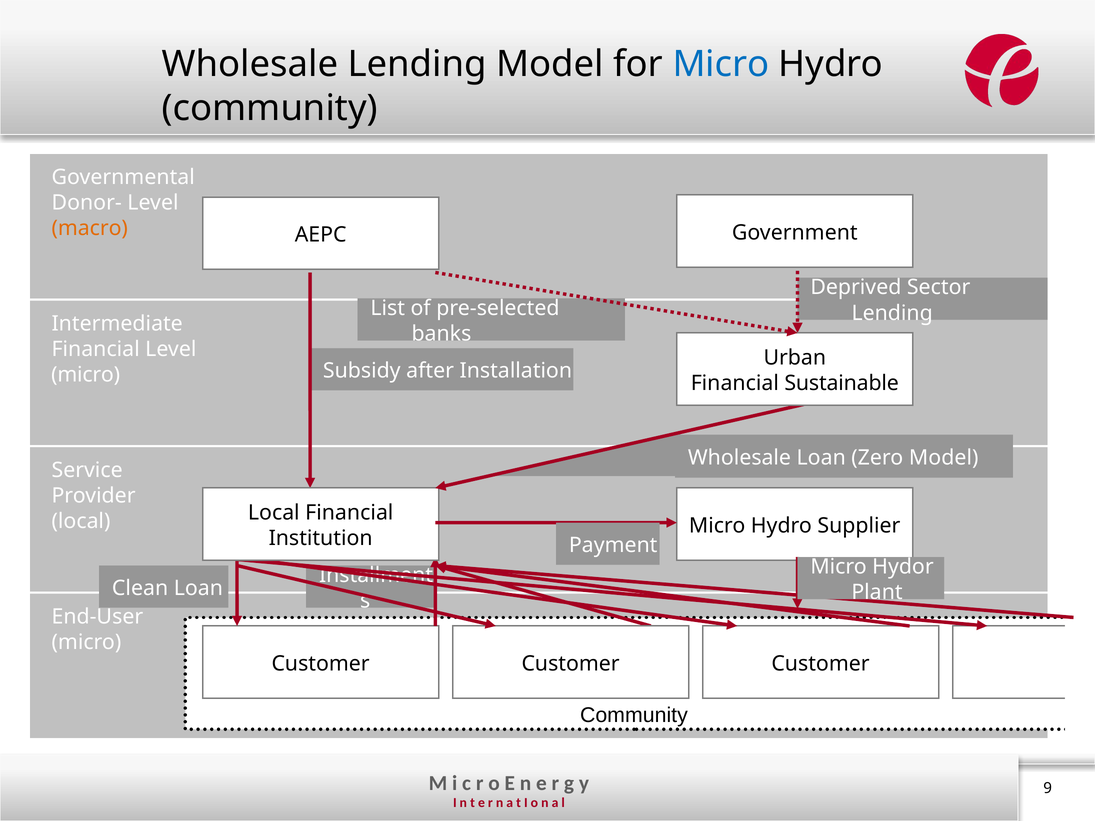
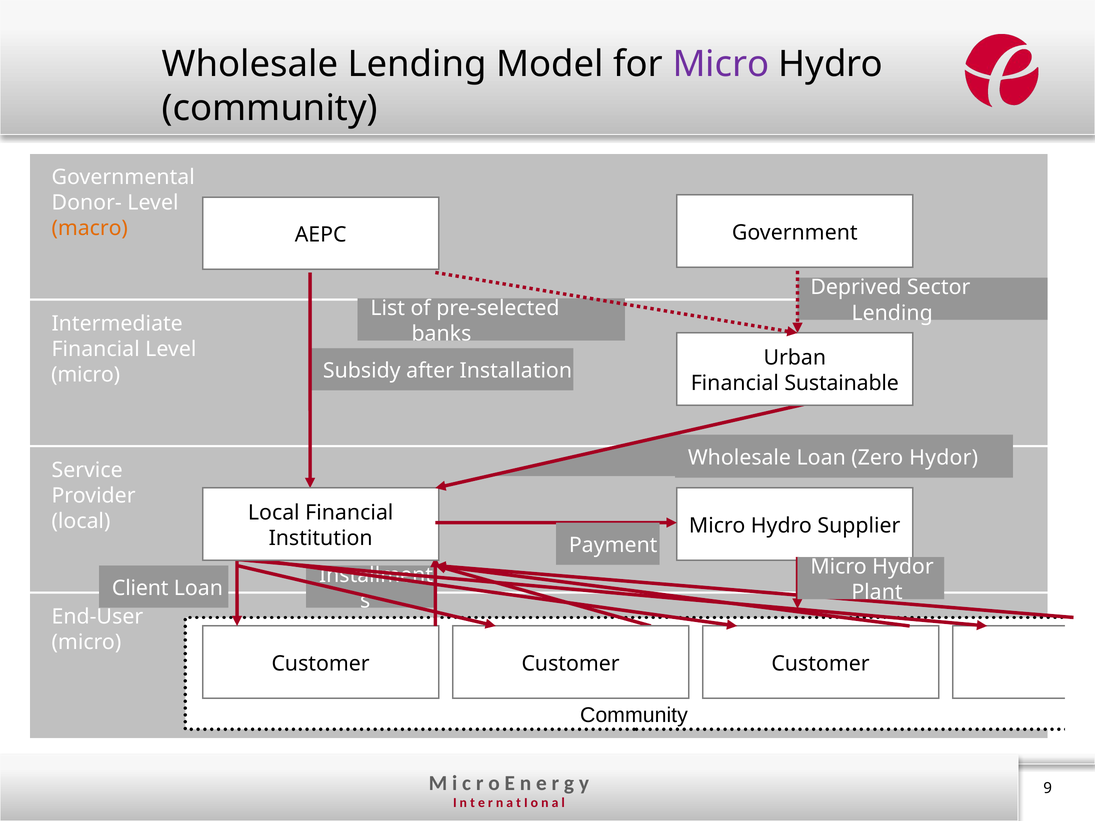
Micro colour: blue -> purple (721, 64)
Zero Model: Model -> Hydor (944, 458)
Clean: Clean -> Client (140, 588)
